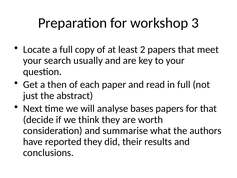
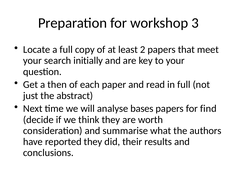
usually: usually -> initially (88, 61)
for that: that -> find (208, 108)
